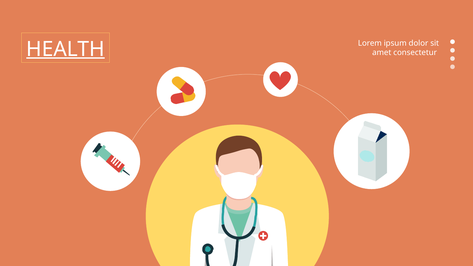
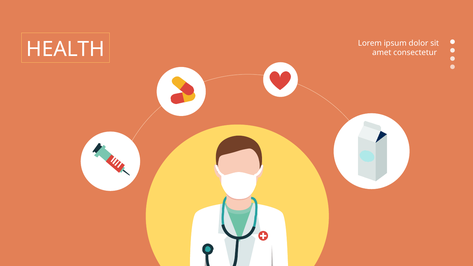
HEALTH underline: present -> none (66, 49)
